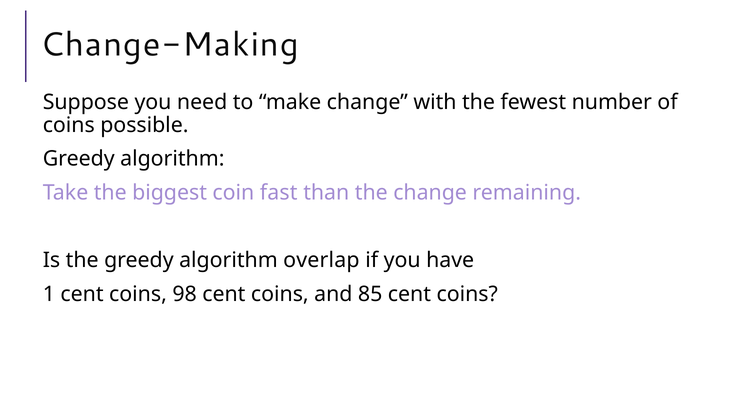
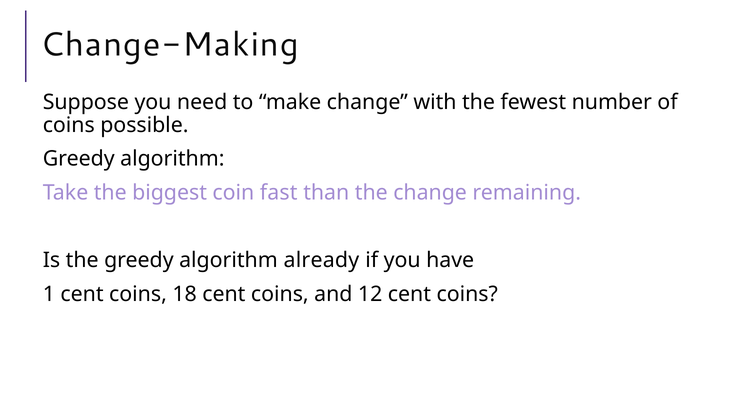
overlap: overlap -> already (321, 260)
98: 98 -> 18 (185, 294)
85: 85 -> 12 (370, 294)
